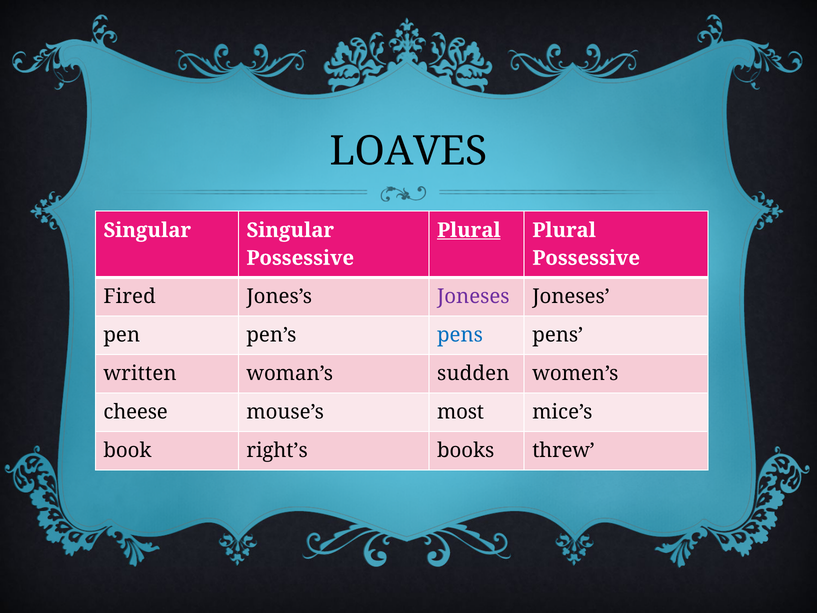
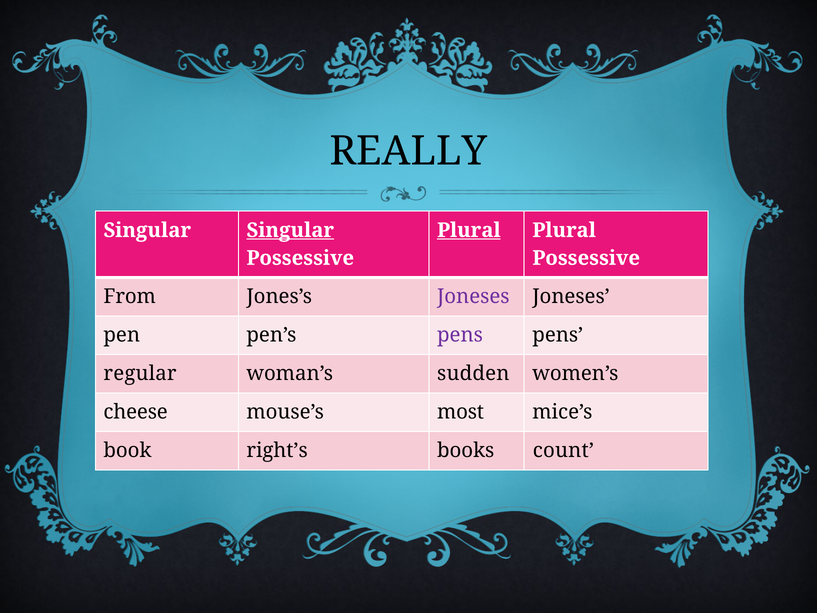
LOAVES: LOAVES -> REALLY (408, 151)
Singular underline: none -> present (290, 230)
Fired: Fired -> From (130, 297)
pens colour: blue -> purple (460, 335)
written: written -> regular (140, 373)
threw: threw -> count (563, 450)
